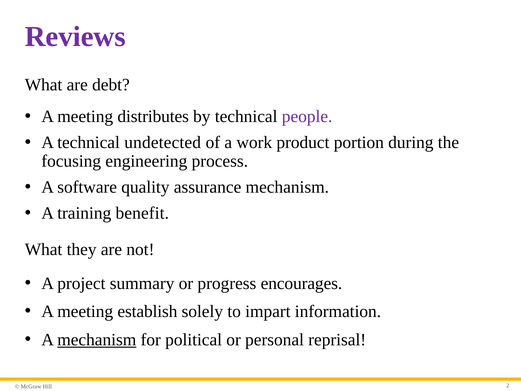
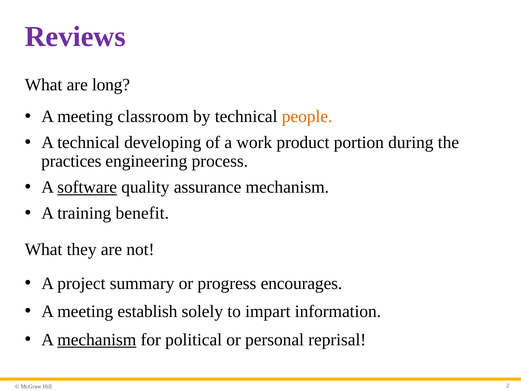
debt: debt -> long (111, 85)
distributes: distributes -> classroom (153, 116)
people colour: purple -> orange (307, 116)
undetected: undetected -> developing (163, 142)
focusing: focusing -> practices (71, 161)
software underline: none -> present (87, 187)
